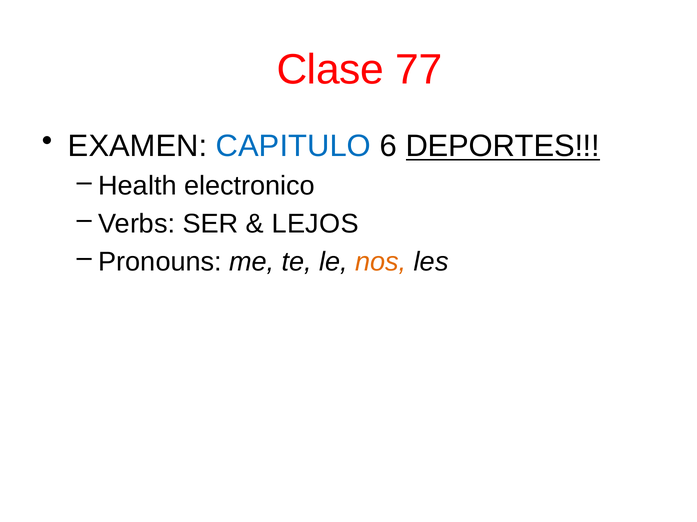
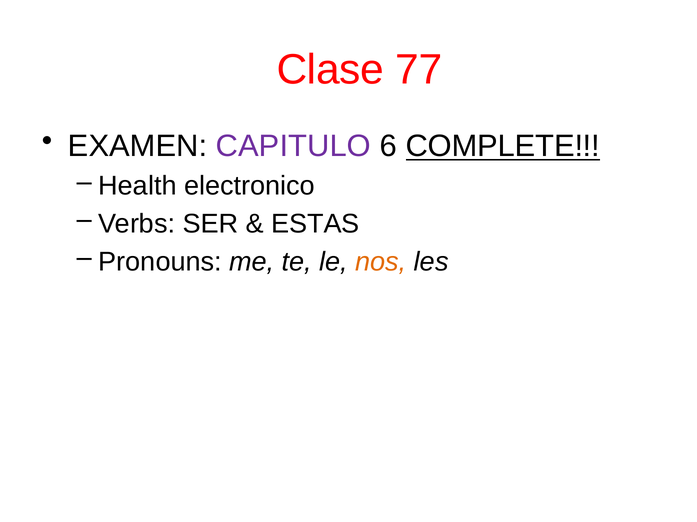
CAPITULO colour: blue -> purple (293, 146)
DEPORTES: DEPORTES -> COMPLETE (503, 146)
LEJOS: LEJOS -> ESTAS (315, 224)
